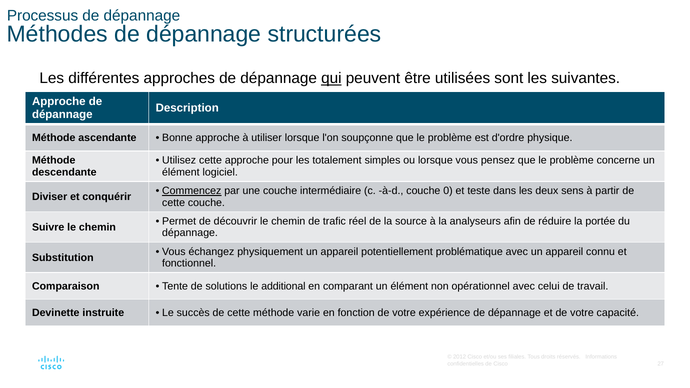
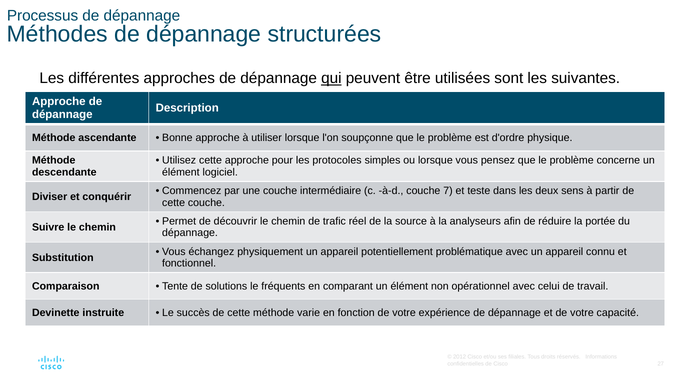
totalement: totalement -> protocoles (337, 161)
Commencez underline: present -> none (192, 191)
0: 0 -> 7 (448, 191)
additional: additional -> fréquents (283, 286)
